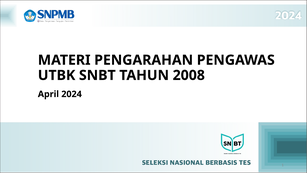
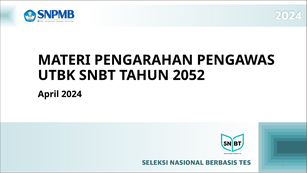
2008: 2008 -> 2052 (189, 75)
